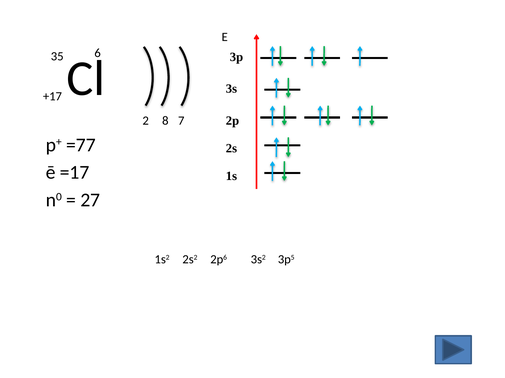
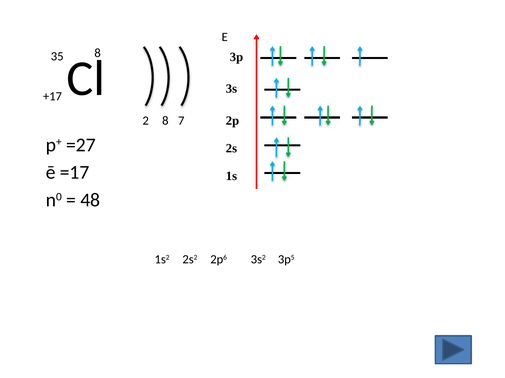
35 6: 6 -> 8 (98, 53)
=77: =77 -> =27 (81, 145)
27: 27 -> 48 (90, 200)
